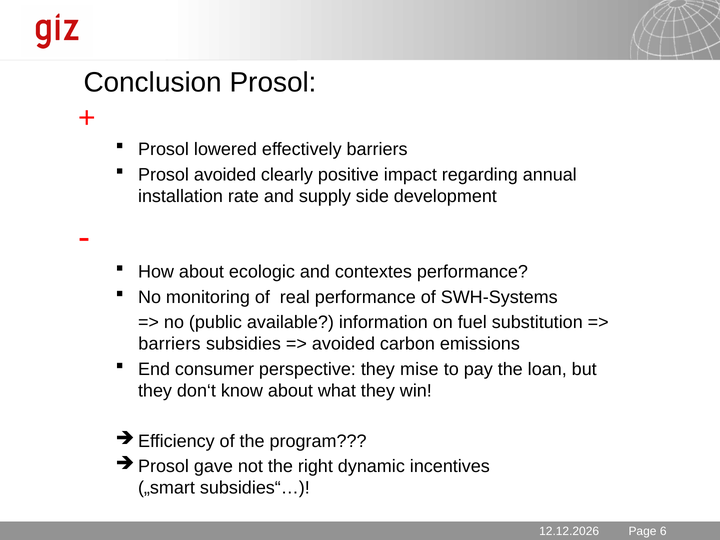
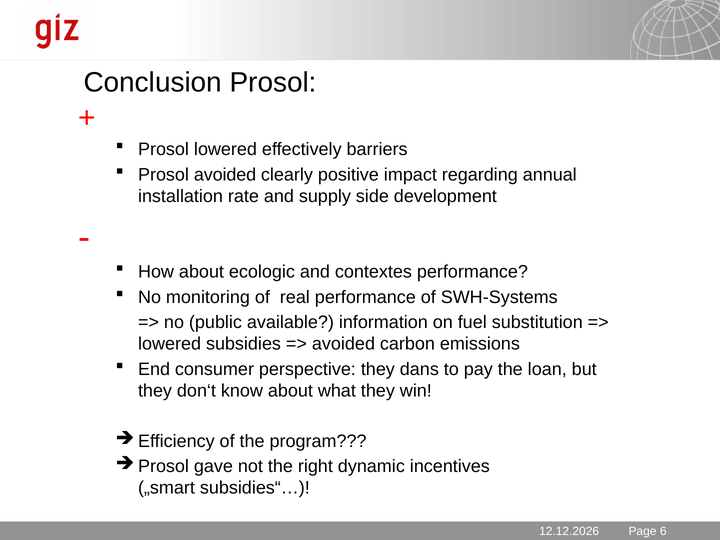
barriers: barriers -> lowered (170, 344)
mise: mise -> dans (419, 369)
